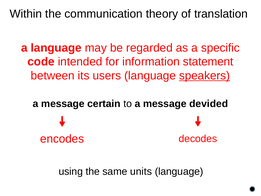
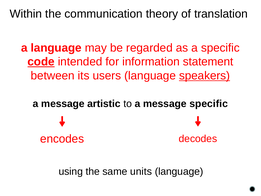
code underline: none -> present (41, 62)
certain: certain -> artistic (104, 104)
message devided: devided -> specific (209, 104)
